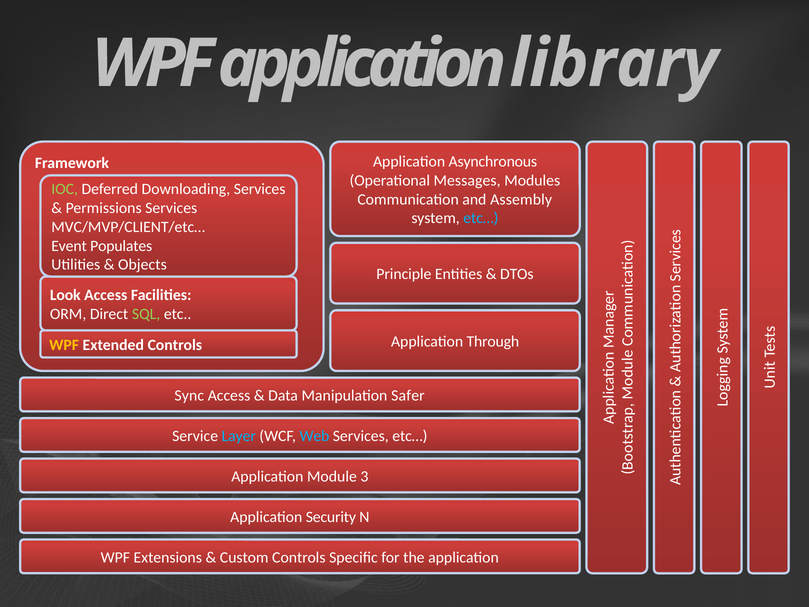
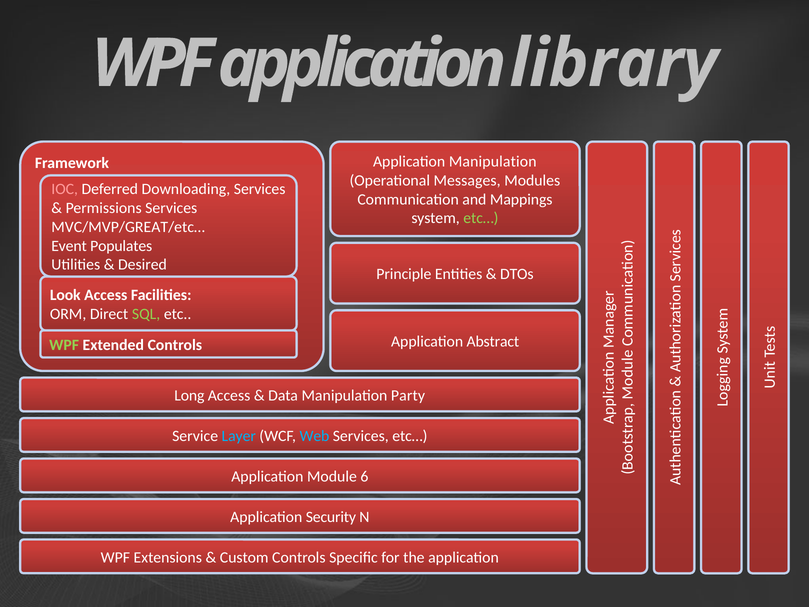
Application Asynchronous: Asynchronous -> Manipulation (493, 162)
IOC colour: light green -> pink (65, 189)
Assembly: Assembly -> Mappings (521, 199)
etc… colour: light blue -> light green (481, 218)
MVC/MVP/CLIENT/etc…: MVC/MVP/CLIENT/etc… -> MVC/MVP/GREAT/etc… (128, 227)
Objects: Objects -> Desired (142, 265)
Through: Through -> Abstract (493, 342)
WPF colour: yellow -> light green (64, 345)
Sync: Sync -> Long (189, 395)
Safer: Safer -> Party (408, 395)
3: 3 -> 6 (364, 476)
